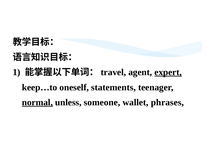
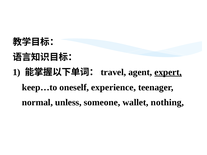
statements: statements -> experience (113, 87)
normal underline: present -> none (37, 103)
phrases: phrases -> nothing (167, 103)
